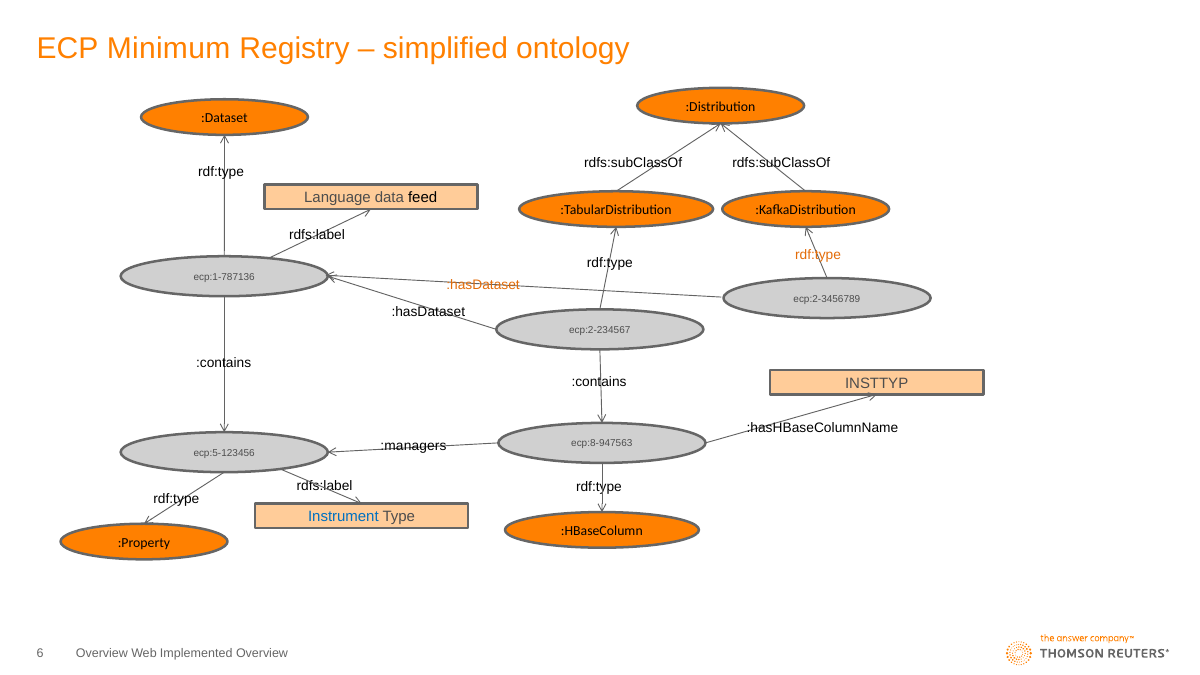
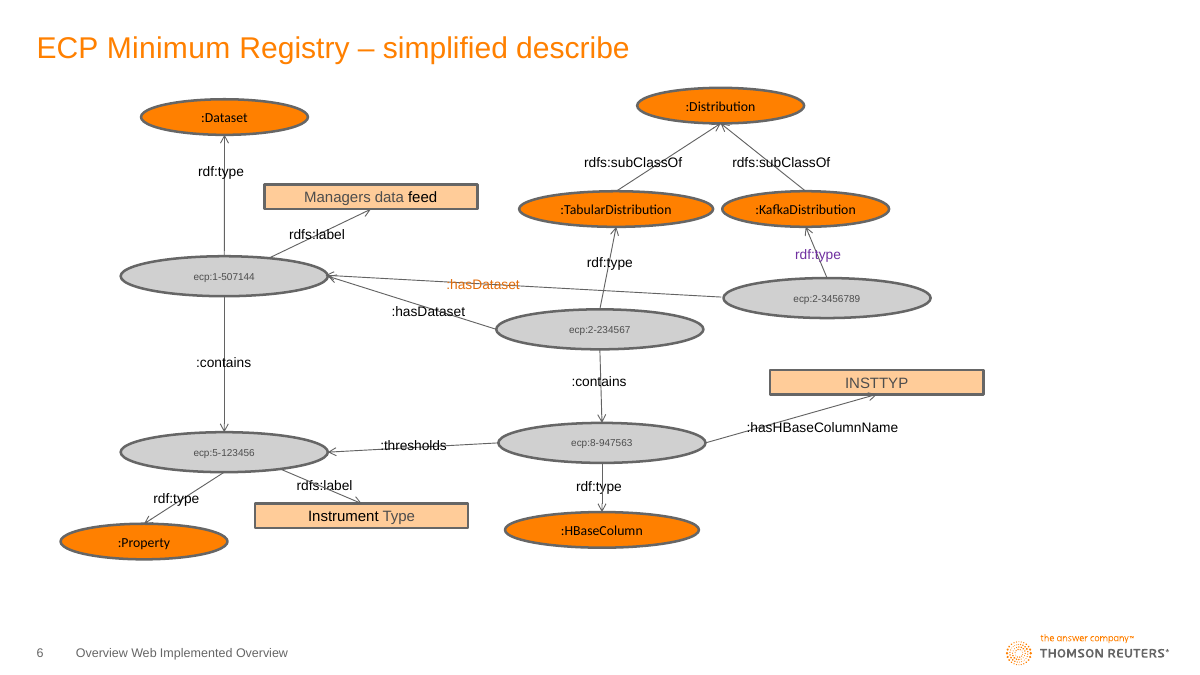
ontology: ontology -> describe (573, 48)
Language: Language -> Managers (337, 198)
rdf:type colour: orange -> purple (818, 255)
ecp:1-787136: ecp:1-787136 -> ecp:1-507144 (224, 277)
:managers: :managers -> :thresholds (414, 446)
Instrument colour: blue -> black (343, 517)
